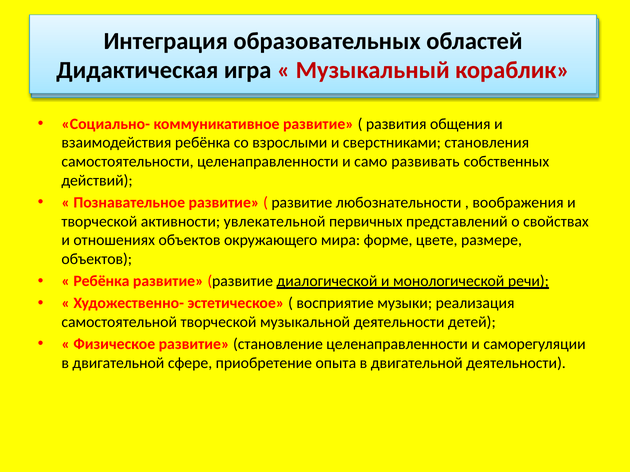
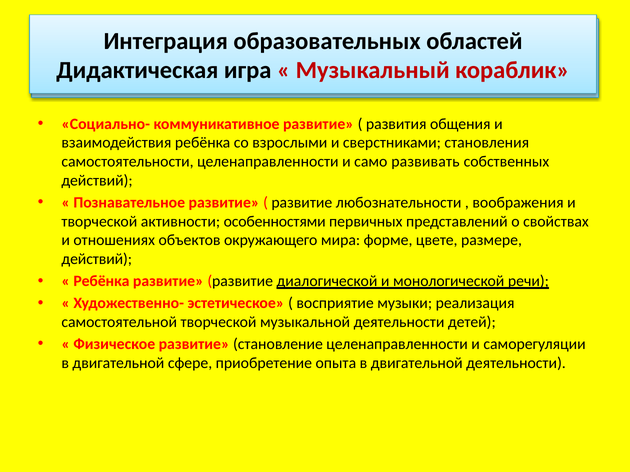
увлекательной: увлекательной -> особенностями (275, 222)
объектов: объектов -> действий (97, 259)
